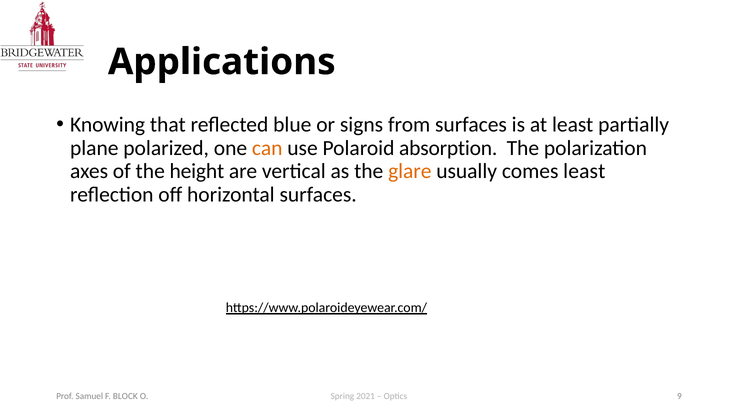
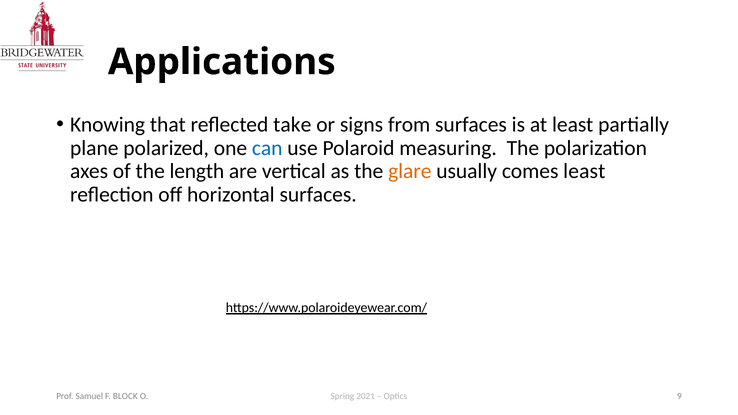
blue: blue -> take (292, 125)
can colour: orange -> blue (267, 148)
absorption: absorption -> measuring (448, 148)
height: height -> length (197, 171)
